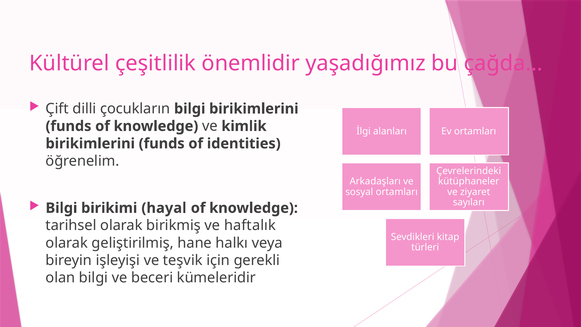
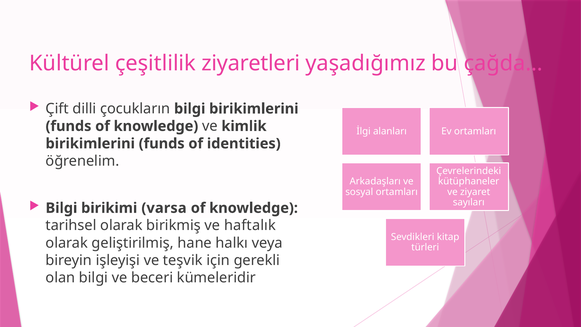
önemlidir: önemlidir -> ziyaretleri (251, 63)
hayal: hayal -> varsa (164, 208)
